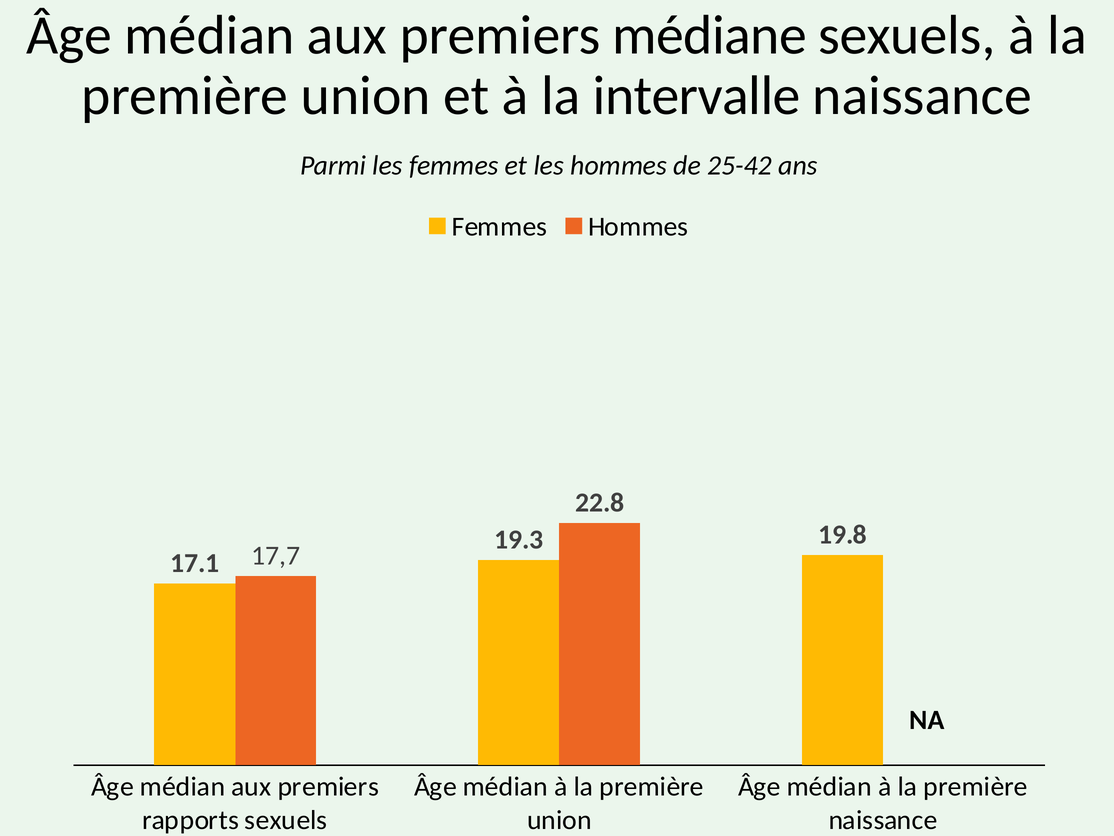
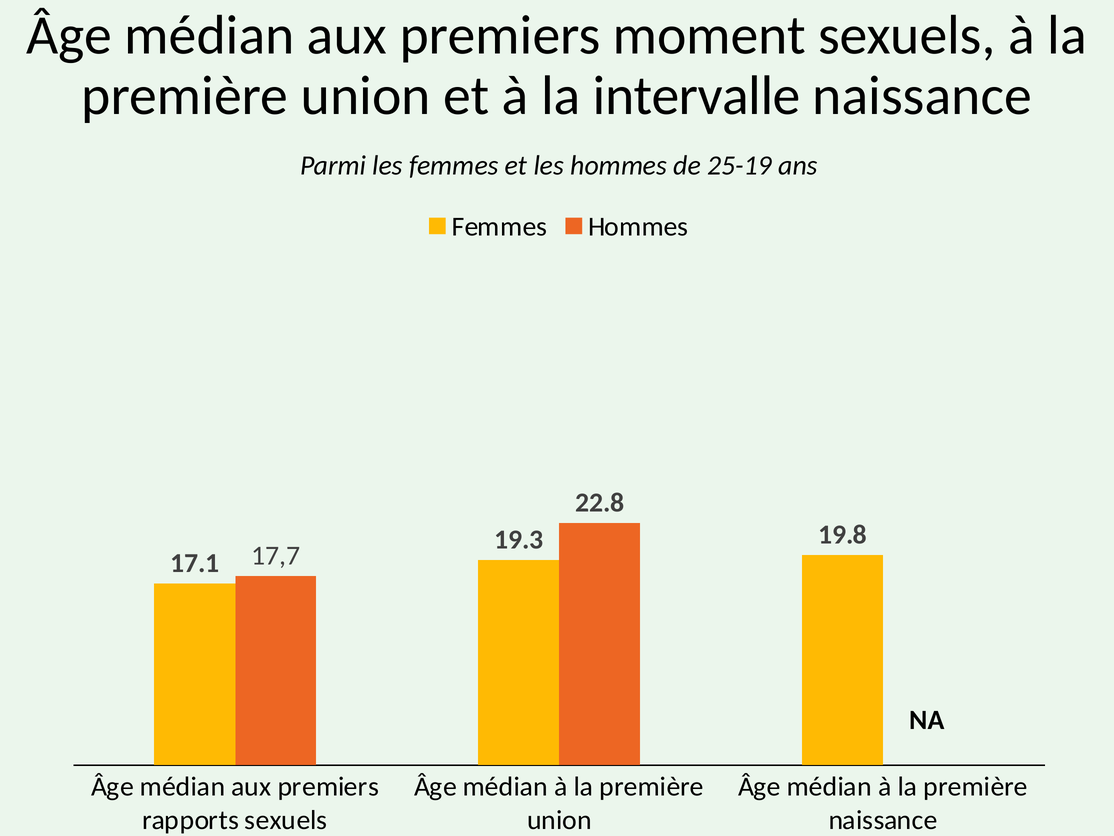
médiane: médiane -> moment (709, 35)
25-42: 25-42 -> 25-19 (740, 166)
